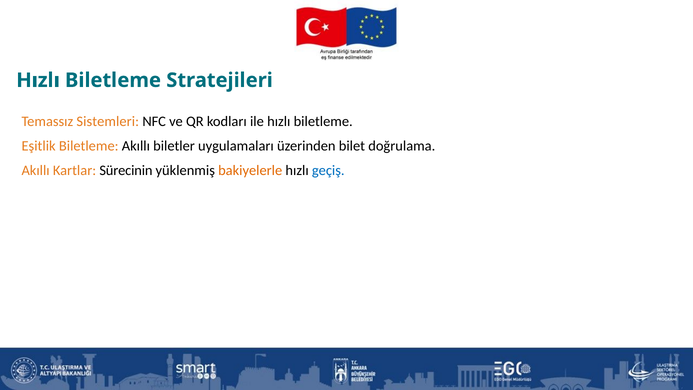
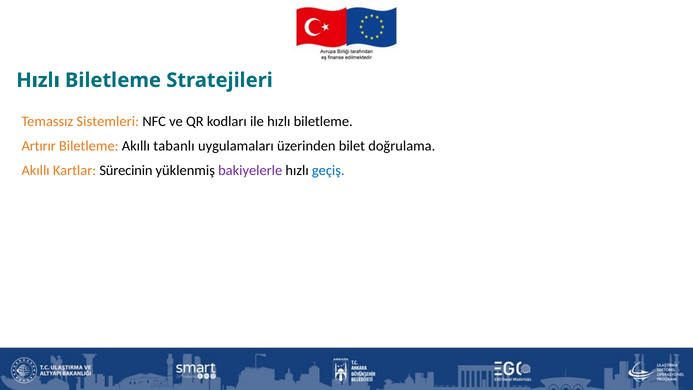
Eşitlik: Eşitlik -> Artırır (39, 146)
biletler: biletler -> tabanlı (174, 146)
bakiyelerle colour: orange -> purple (250, 170)
